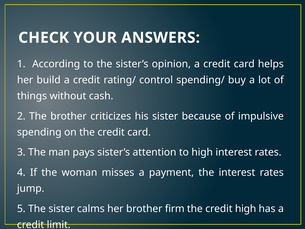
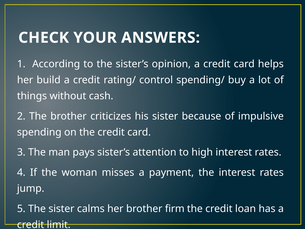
credit high: high -> loan (246, 209)
